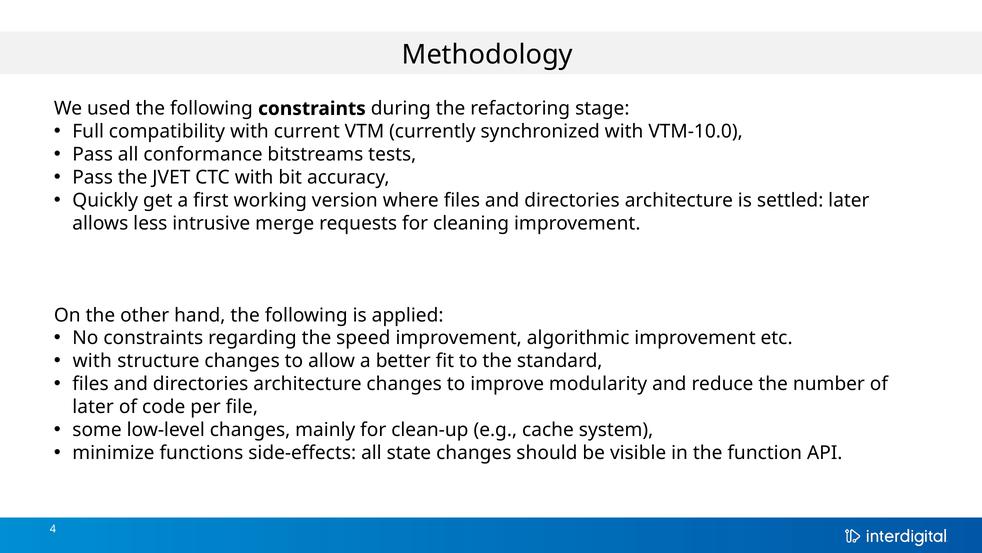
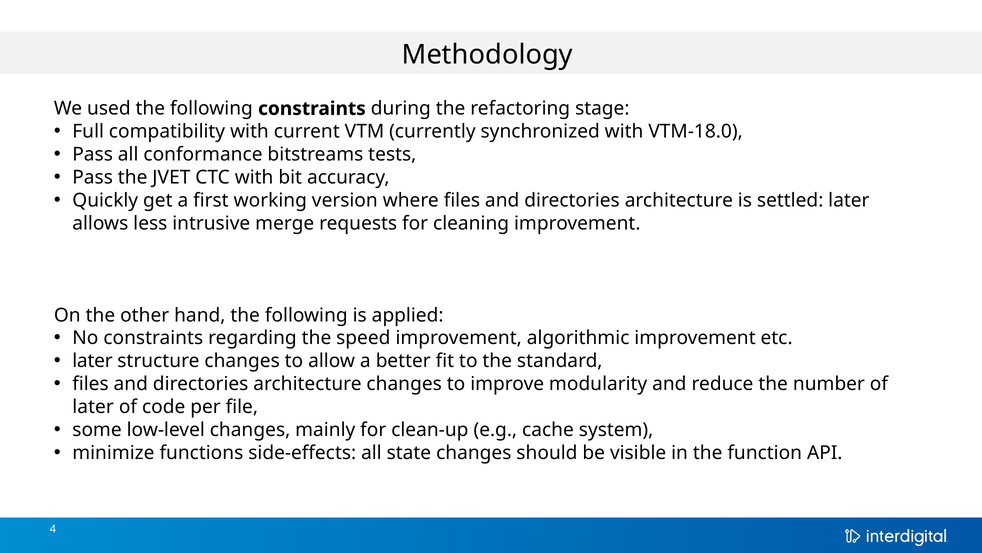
VTM-10.0: VTM-10.0 -> VTM-18.0 (696, 131)
with: with -> later (92, 361)
